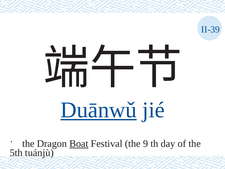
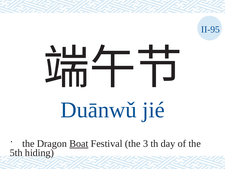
II-39: II-39 -> II-95 (210, 29)
Duānwǔ underline: present -> none (99, 110)
9: 9 -> 3 (146, 143)
tuánjù: tuánjù -> hiding (39, 152)
